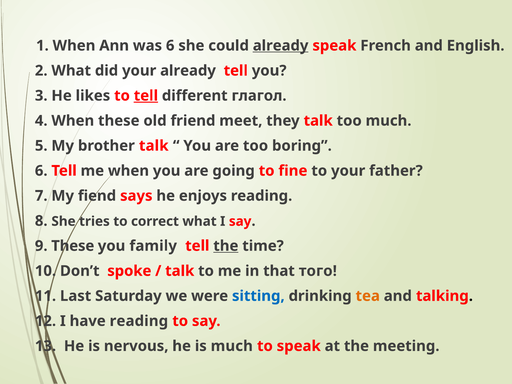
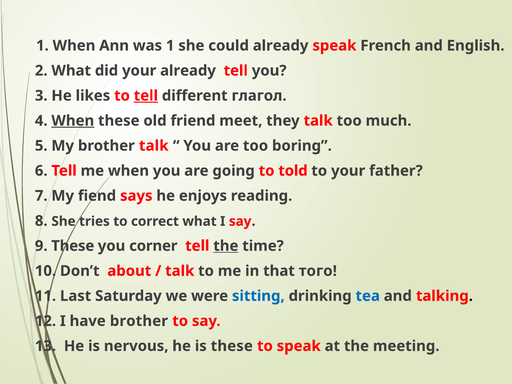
was 6: 6 -> 1 (170, 46)
already underline: present -> none (281, 46)
When underline: none -> present (73, 121)
fine: fine -> told (293, 171)
family: family -> corner (153, 246)
spoke: spoke -> about (129, 271)
tea colour: orange -> blue (368, 296)
have reading: reading -> brother (139, 321)
is much: much -> these (232, 346)
